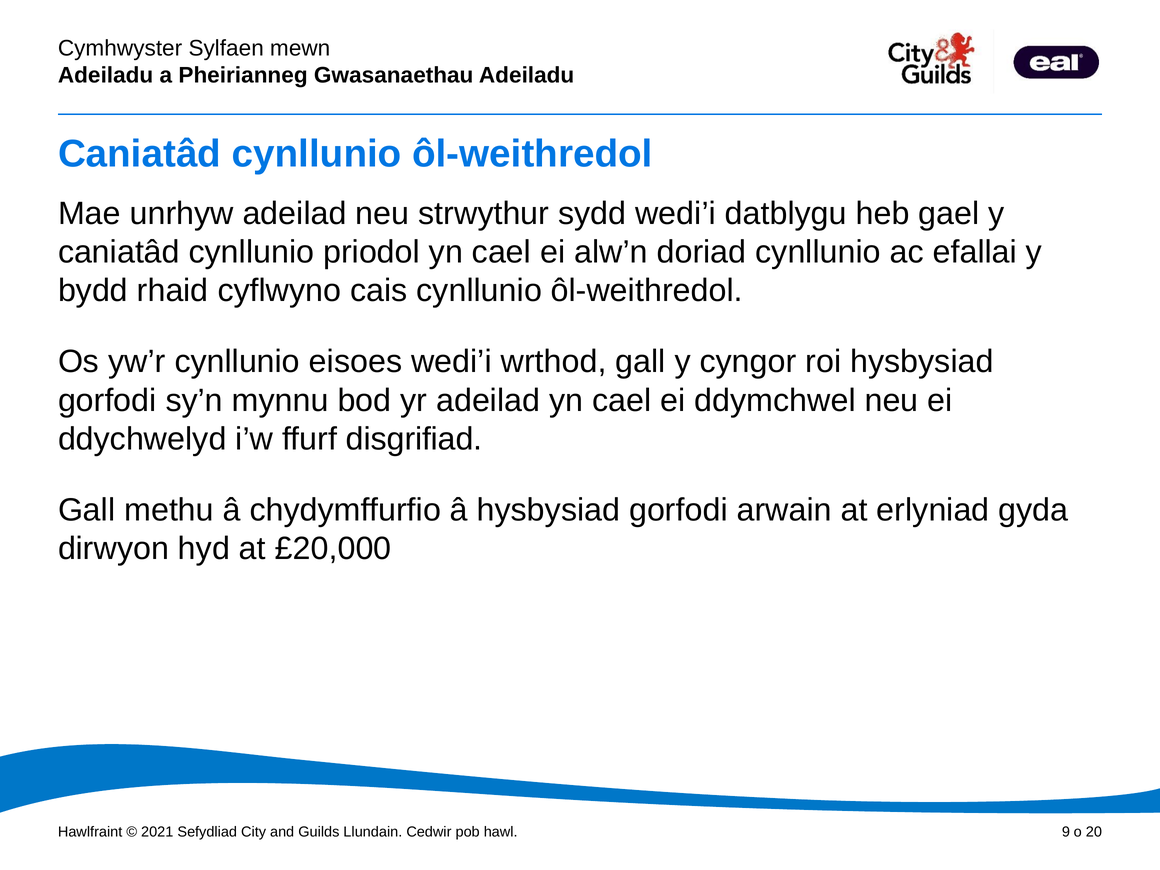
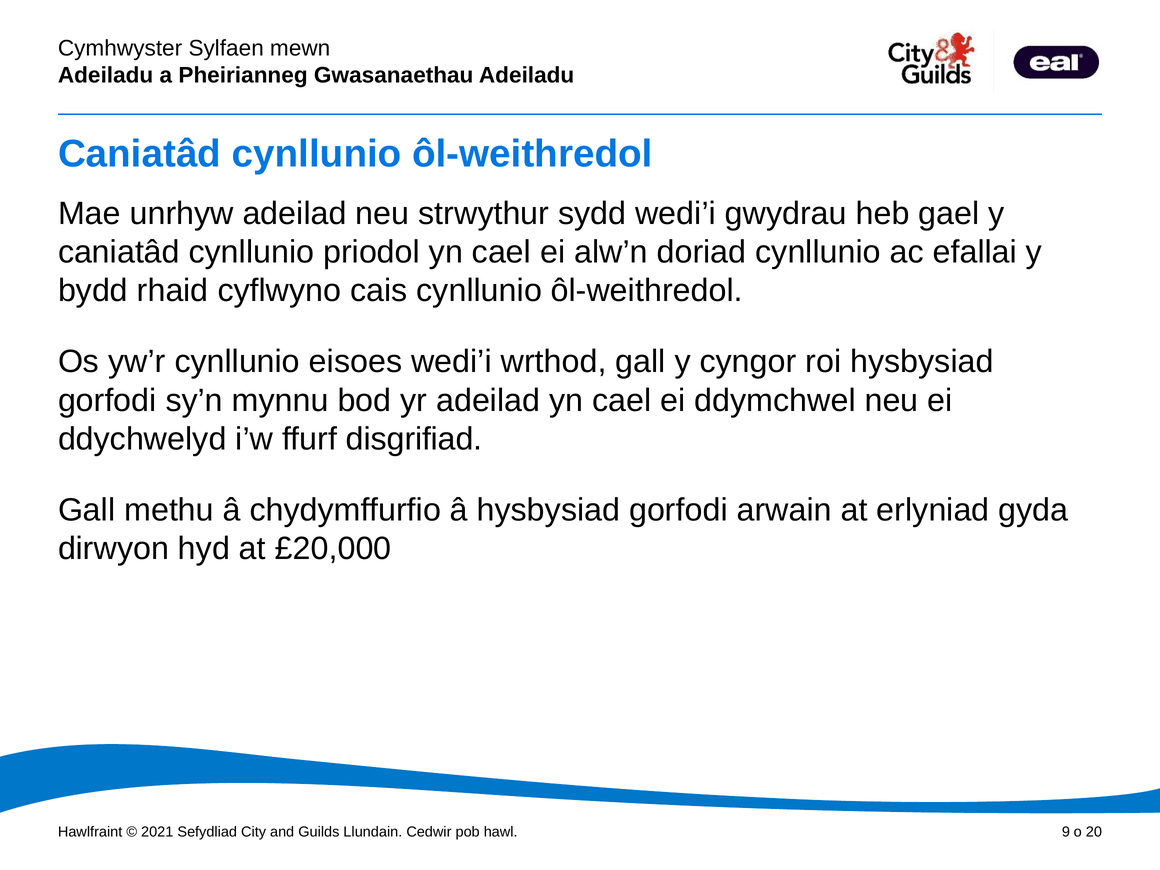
datblygu: datblygu -> gwydrau (786, 213)
